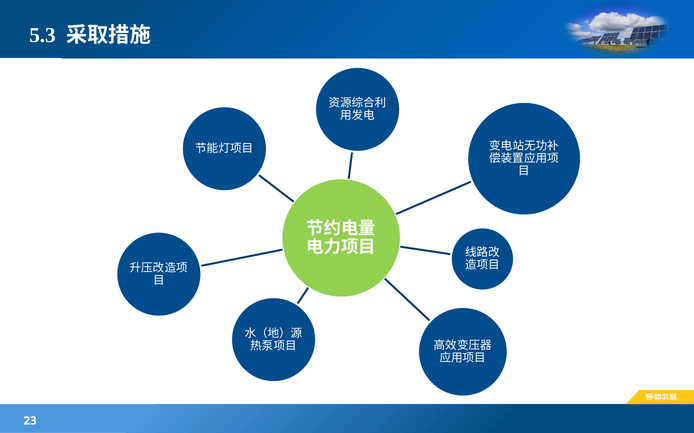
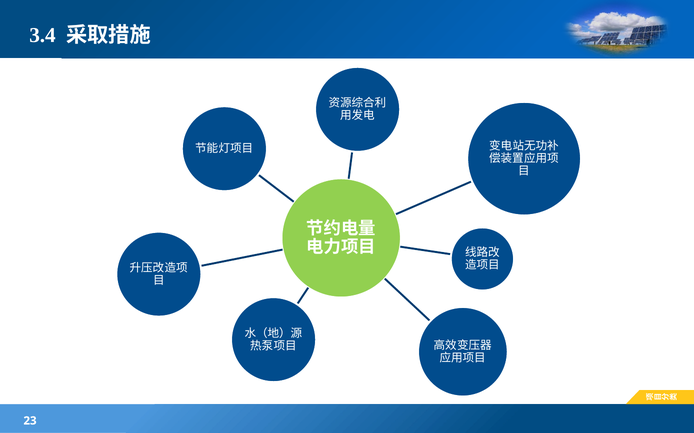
5.3: 5.3 -> 3.4 (42, 35)
